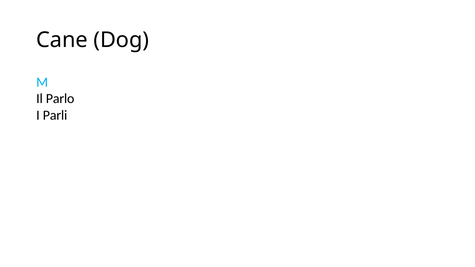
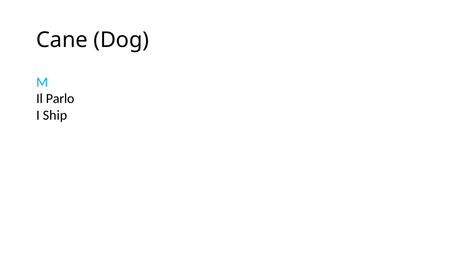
Parli: Parli -> Ship (55, 115)
